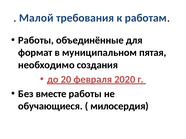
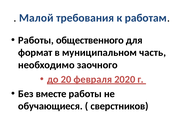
объединённые: объединённые -> общественного (90, 40)
пятая: пятая -> часть (153, 53)
создания: создания -> заочного (97, 65)
милосердия: милосердия -> сверстников (119, 106)
